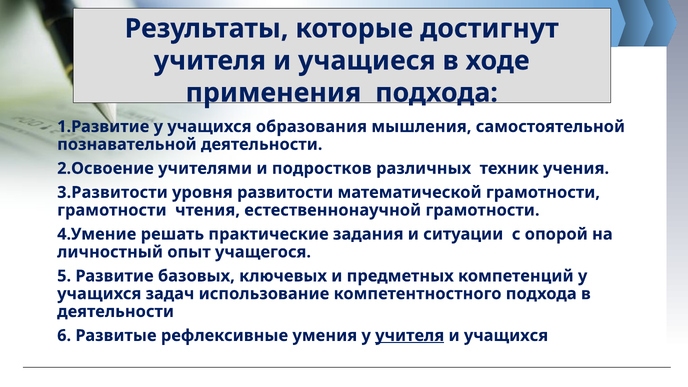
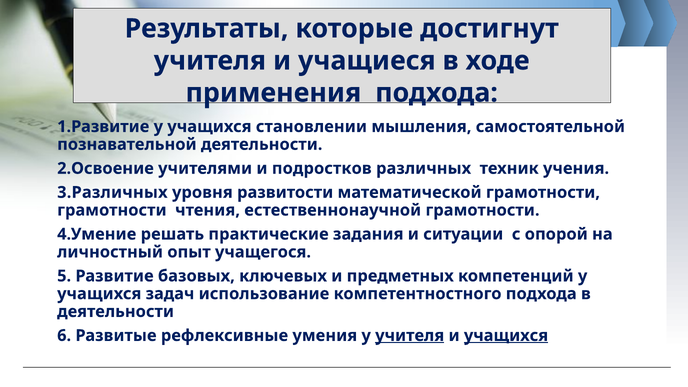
образования: образования -> становлении (311, 127)
3.Развитости: 3.Развитости -> 3.Различных (112, 192)
учащихся underline: none -> present (506, 336)
